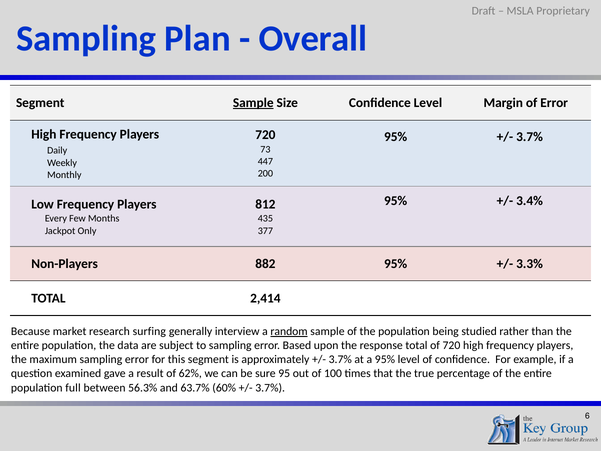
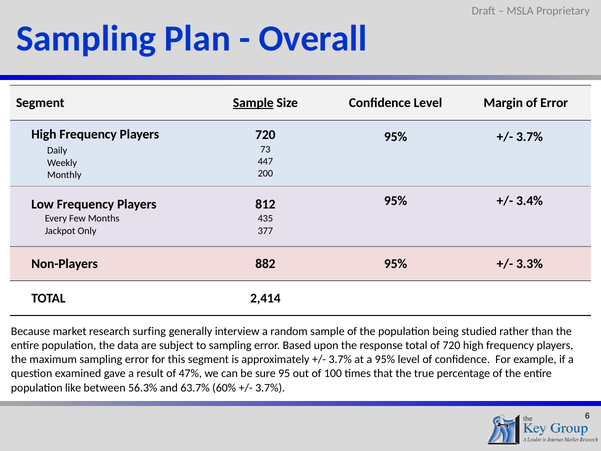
random underline: present -> none (289, 331)
62%: 62% -> 47% (190, 373)
full: full -> like (73, 387)
